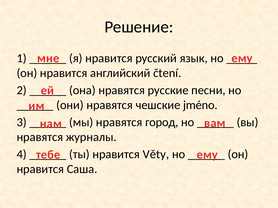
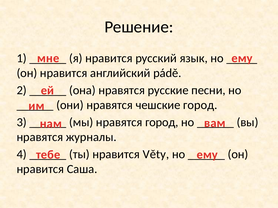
čtení: čtení -> pádě (167, 73)
чешские jméno: jméno -> город (200, 105)
